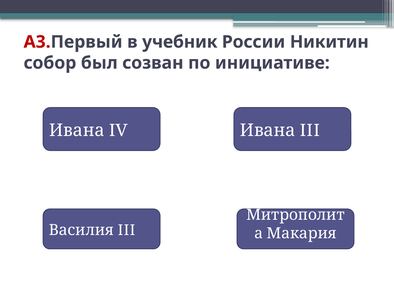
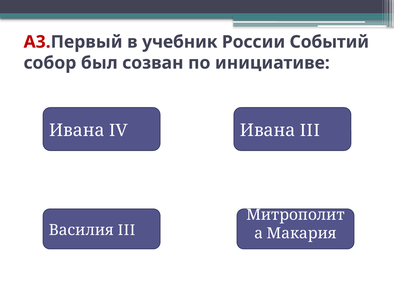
Никитин: Никитин -> Событий (329, 42)
